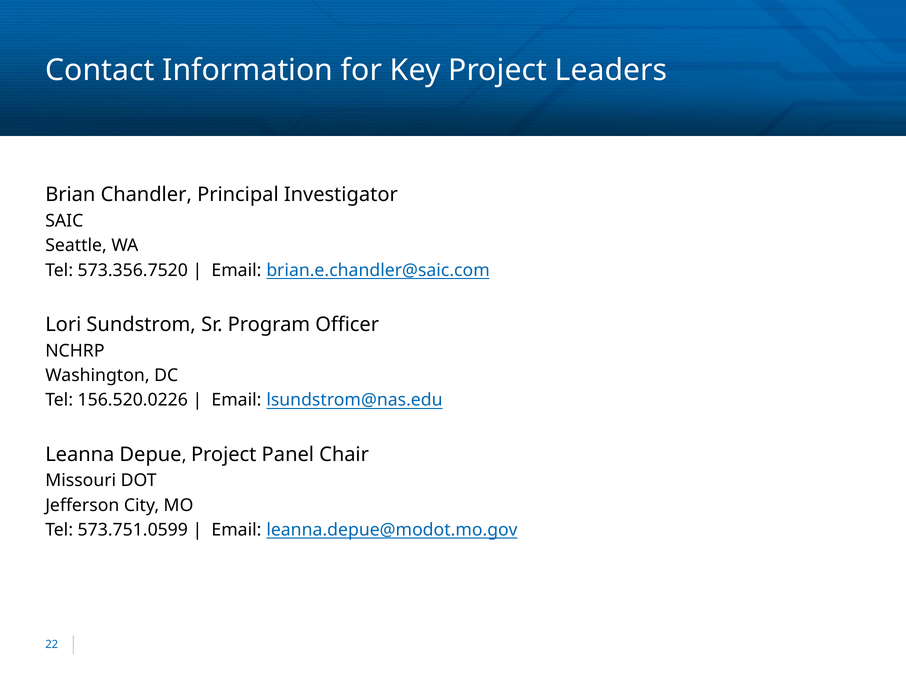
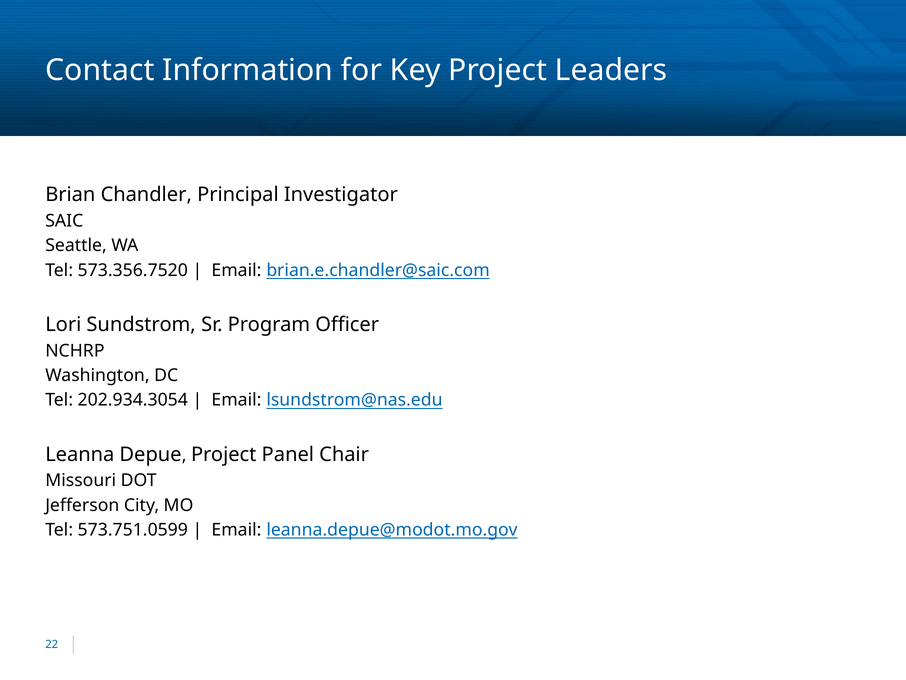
156.520.0226: 156.520.0226 -> 202.934.3054 (133, 400)
